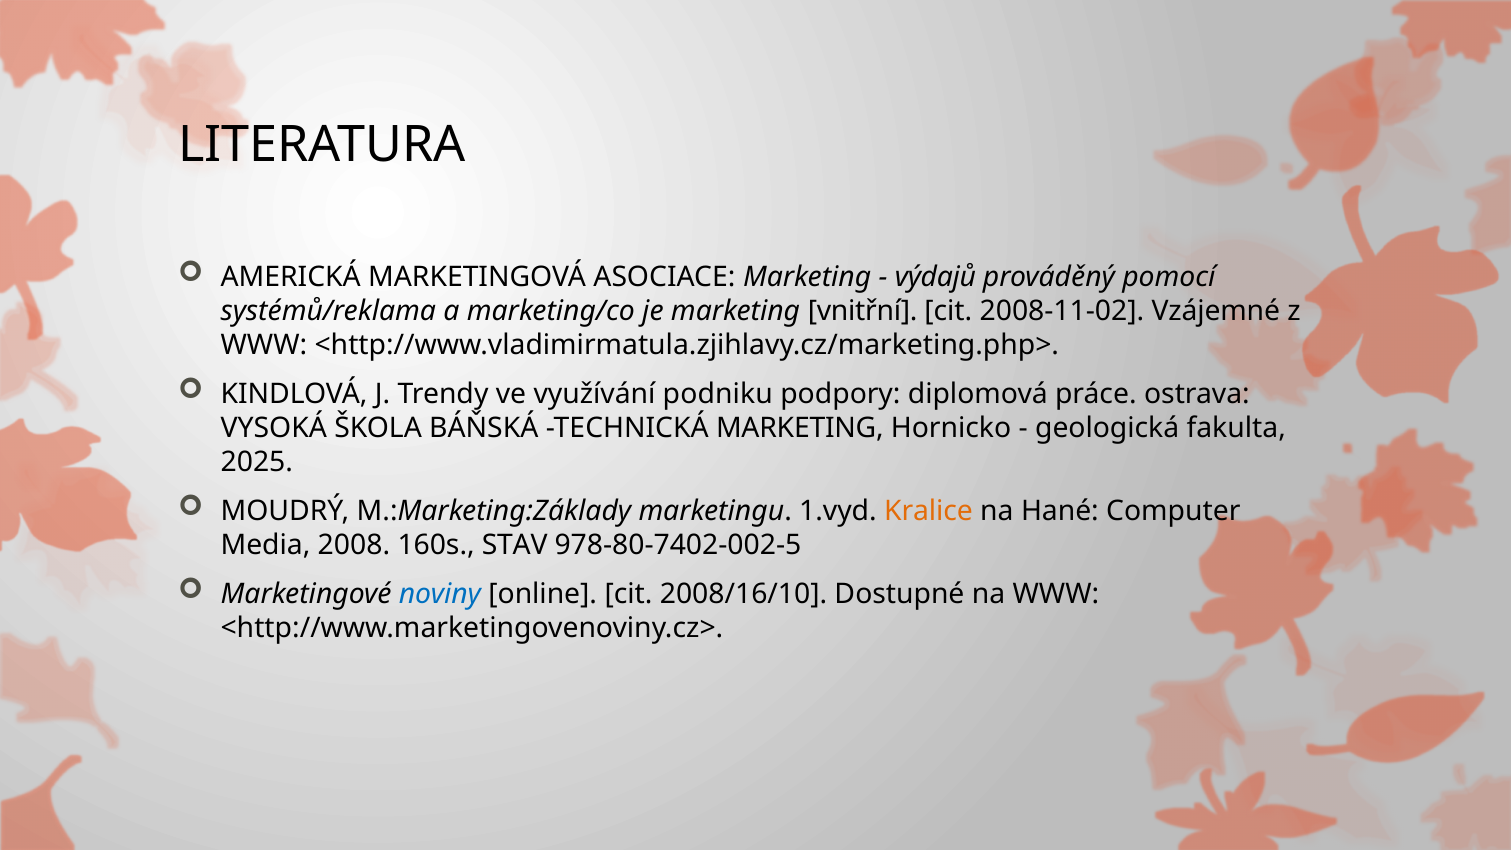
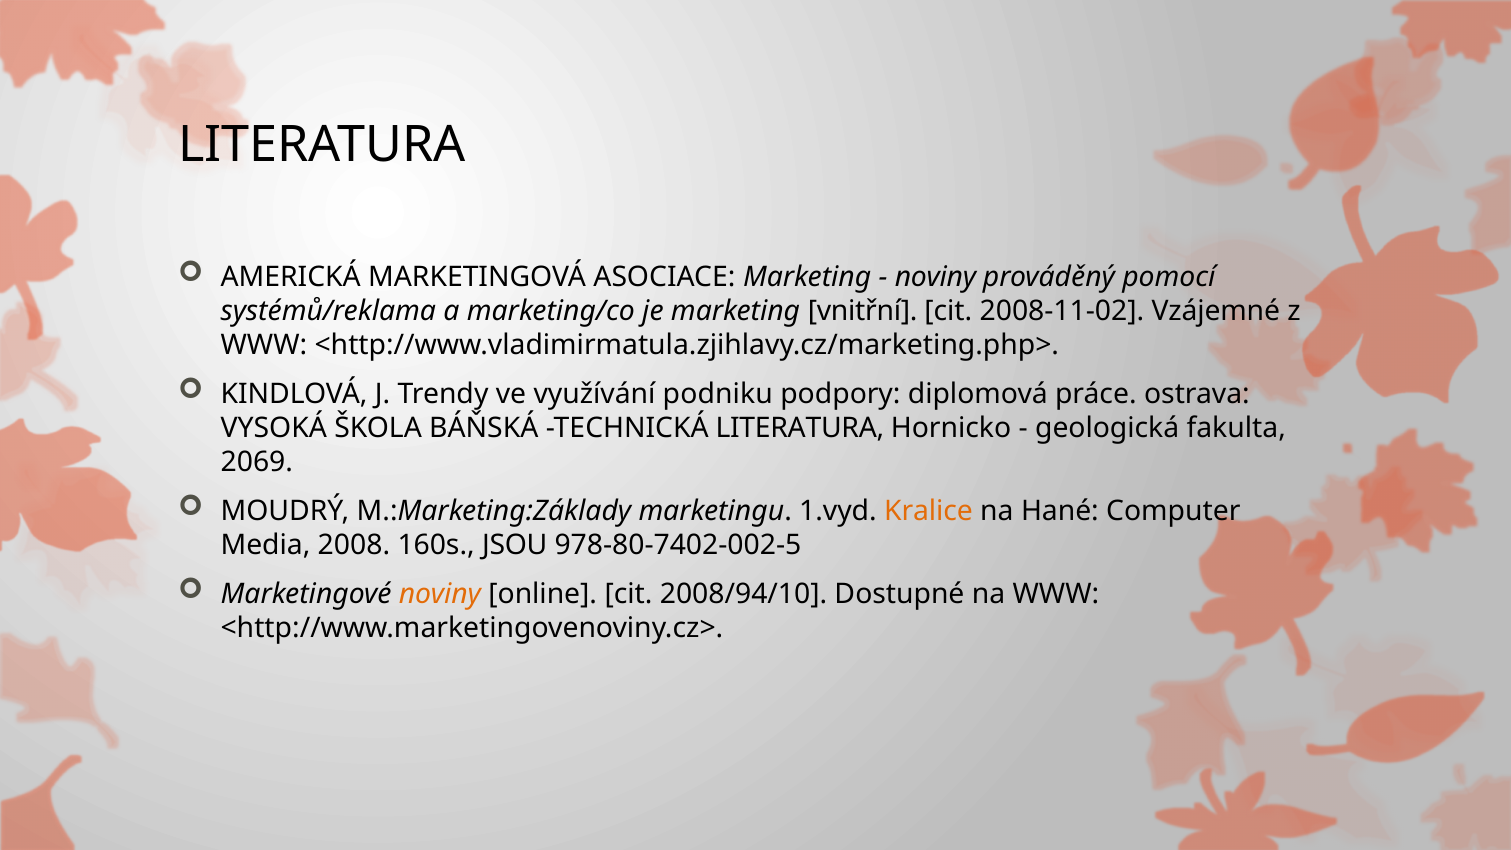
výdajů: výdajů -> noviny (935, 277)
TECHNICKÁ MARKETING: MARKETING -> LITERATURA (800, 428)
2025: 2025 -> 2069 (257, 462)
STAV: STAV -> JSOU (515, 545)
noviny colour: blue -> orange (440, 594)
2008/16/10: 2008/16/10 -> 2008/94/10 (744, 594)
